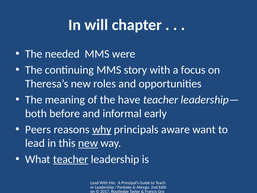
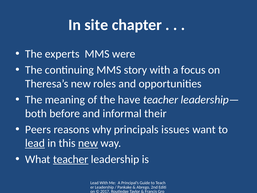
will: will -> site (96, 25)
needed: needed -> experts (62, 54)
early: early -> their (155, 113)
why underline: present -> none (102, 129)
aware: aware -> issues (175, 129)
lead underline: none -> present (35, 143)
